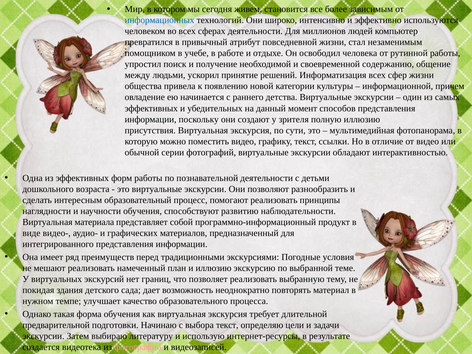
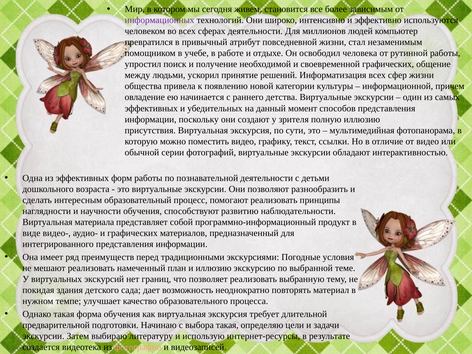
информационных colour: blue -> purple (160, 20)
своевременной содержанию: содержанию -> графических (388, 64)
выбора текст: текст -> такая (227, 325)
